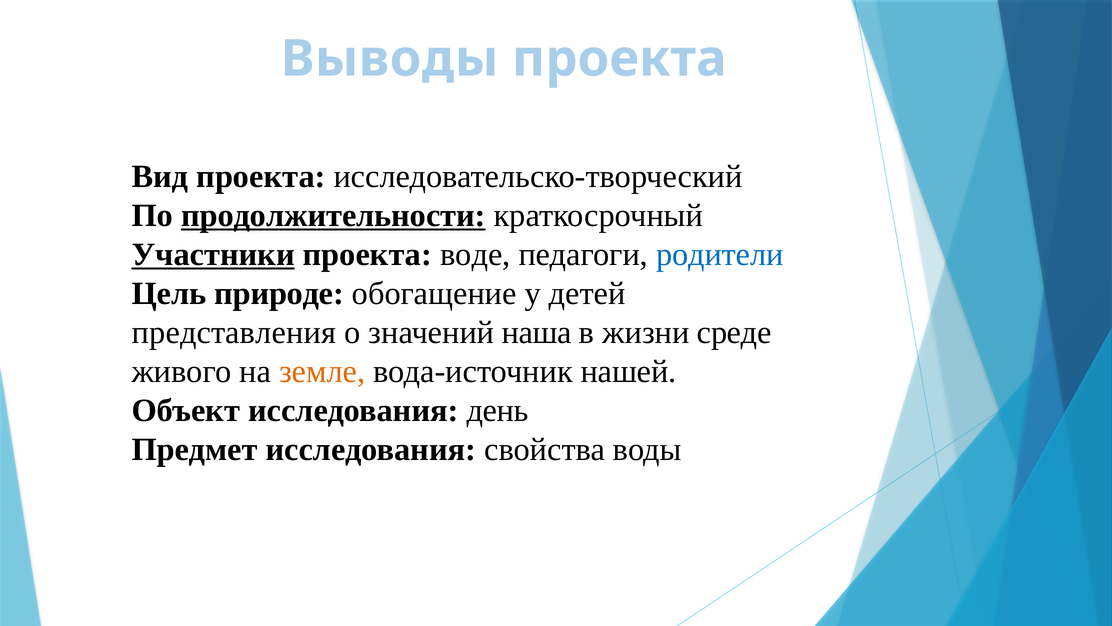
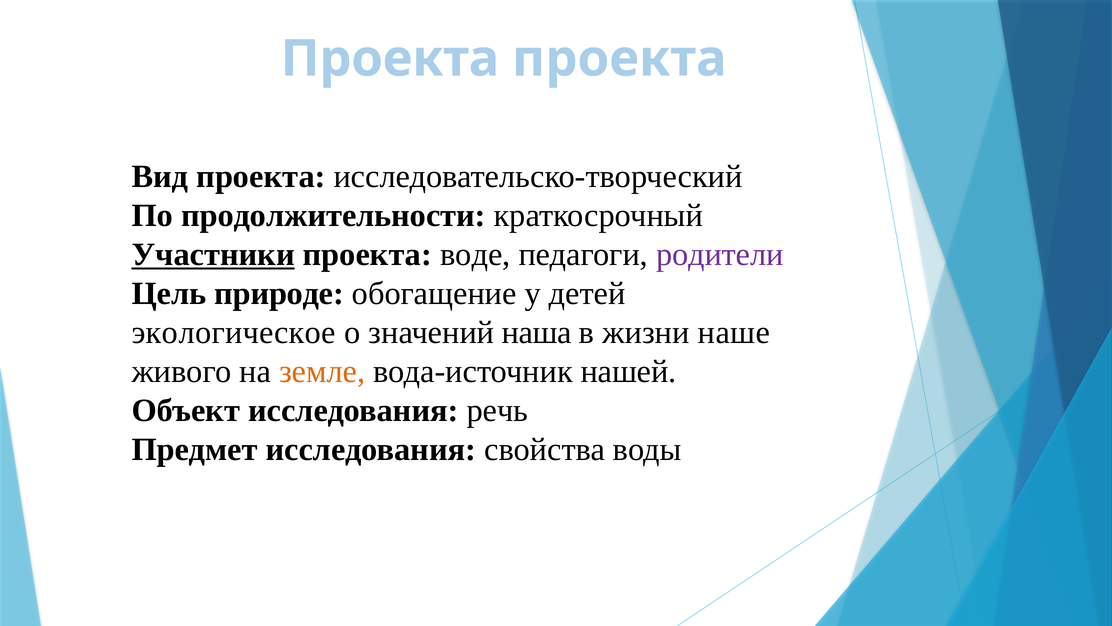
Выводы: Выводы -> Проекта (390, 59)
продолжительности underline: present -> none (333, 216)
родители colour: blue -> purple (720, 254)
представления: представления -> экологическое (234, 332)
среде: среде -> наше (734, 332)
день: день -> речь (497, 410)
